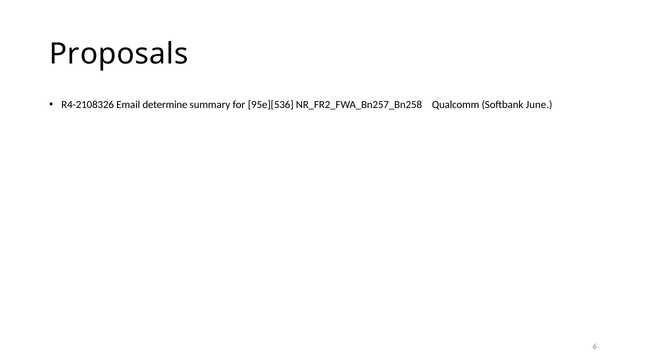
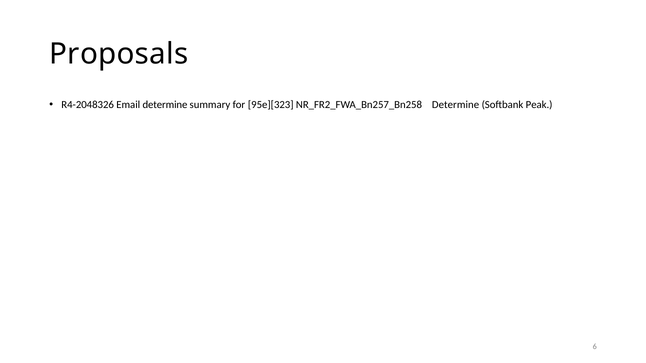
R4-2108326: R4-2108326 -> R4-2048326 (88, 105)
95e][536: 95e][536 -> 95e][323 (271, 105)
NR_FR2_FWA_Bn257_Bn258 Qualcomm: Qualcomm -> Determine (456, 105)
June: June -> Peak (539, 105)
